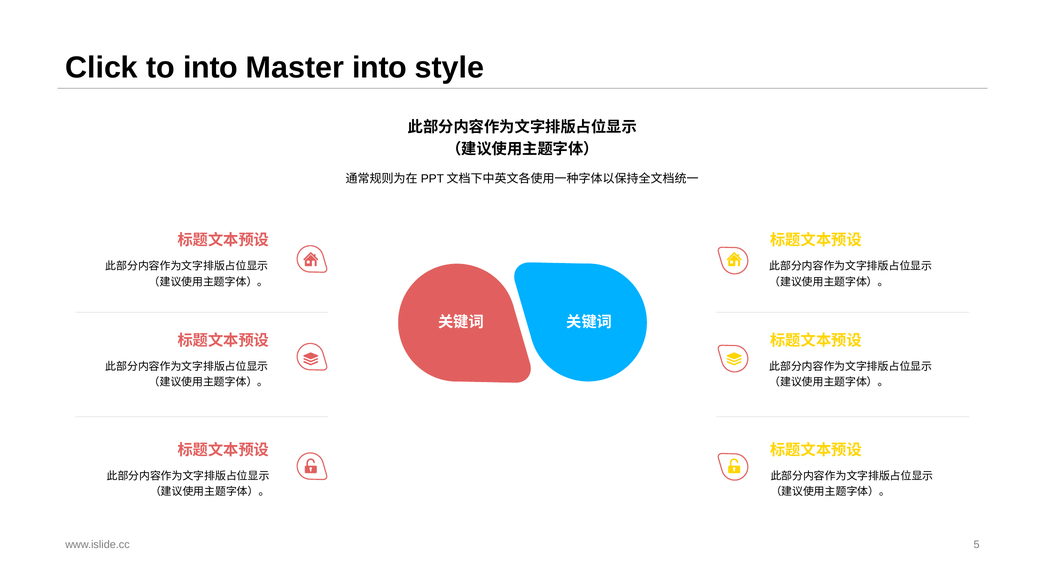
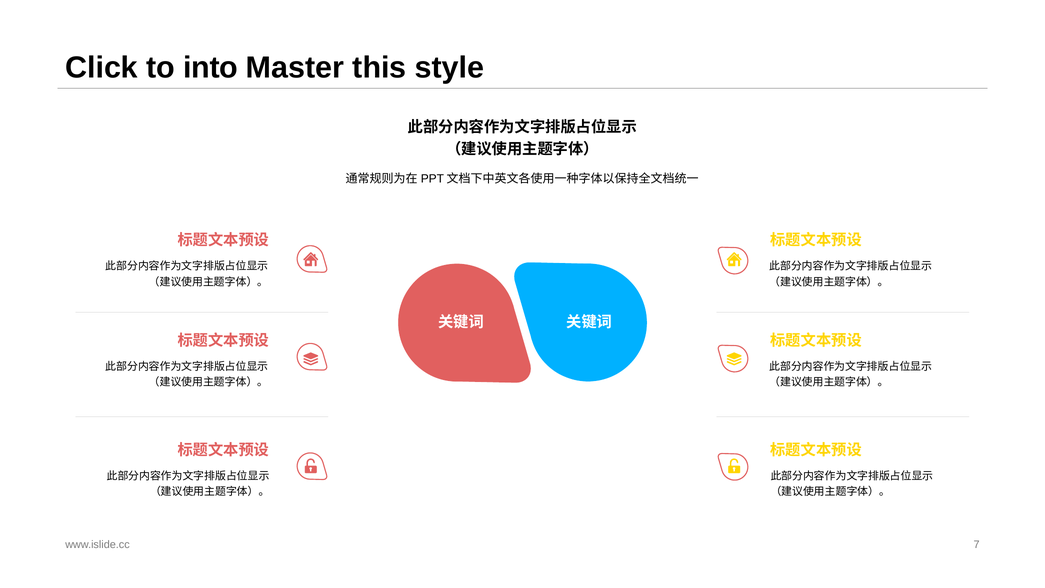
Master into: into -> this (379, 68)
5: 5 -> 7 (977, 544)
